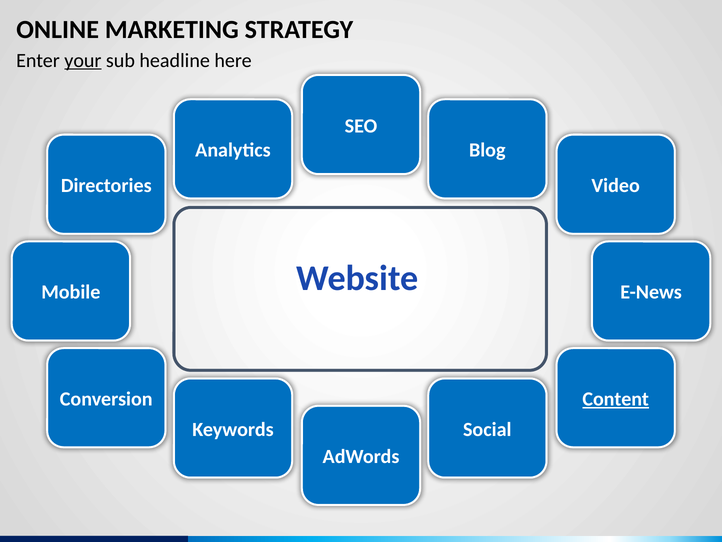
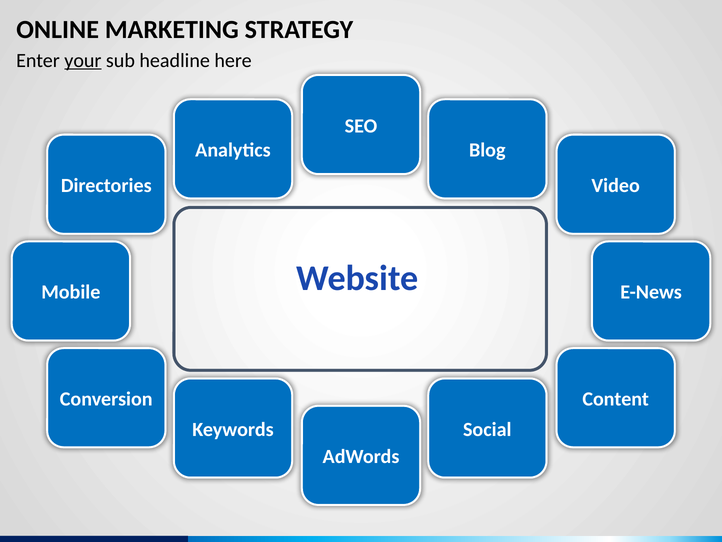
Content underline: present -> none (616, 399)
